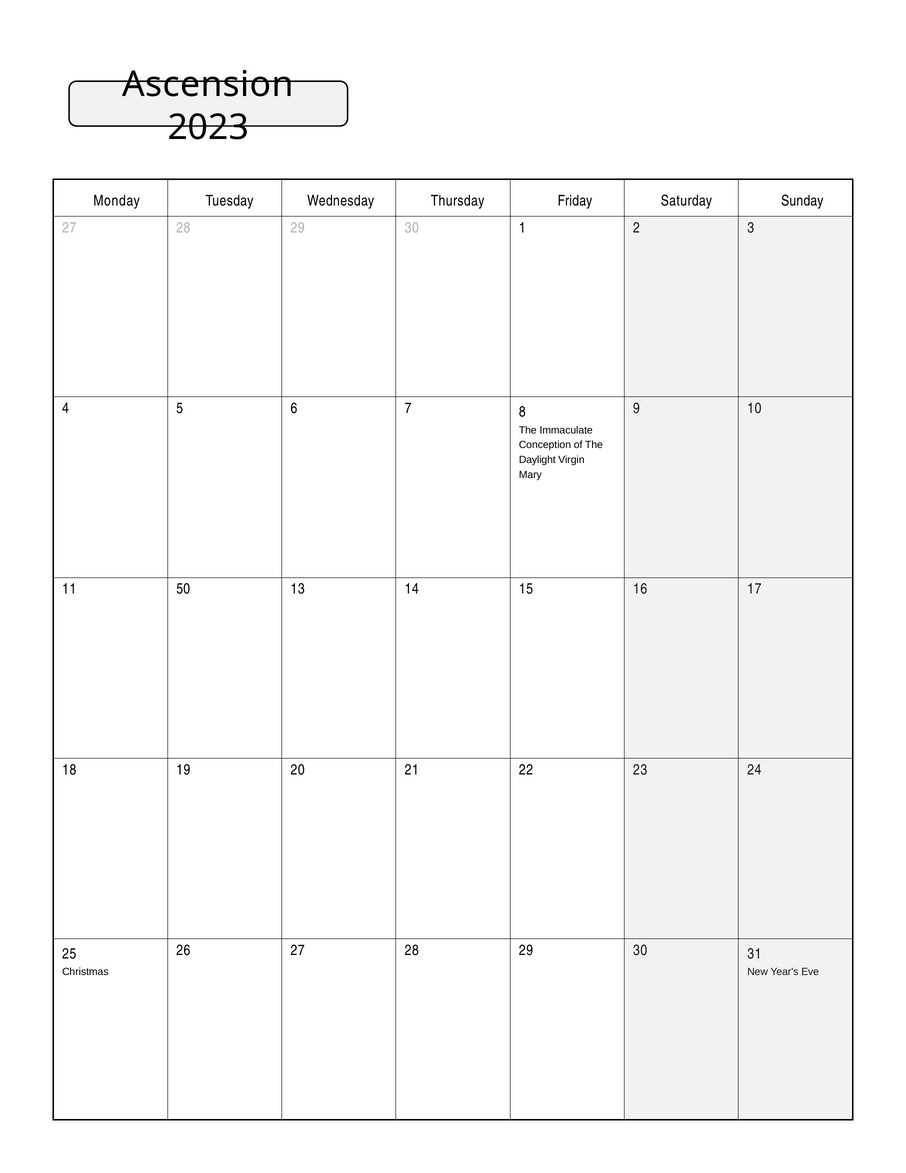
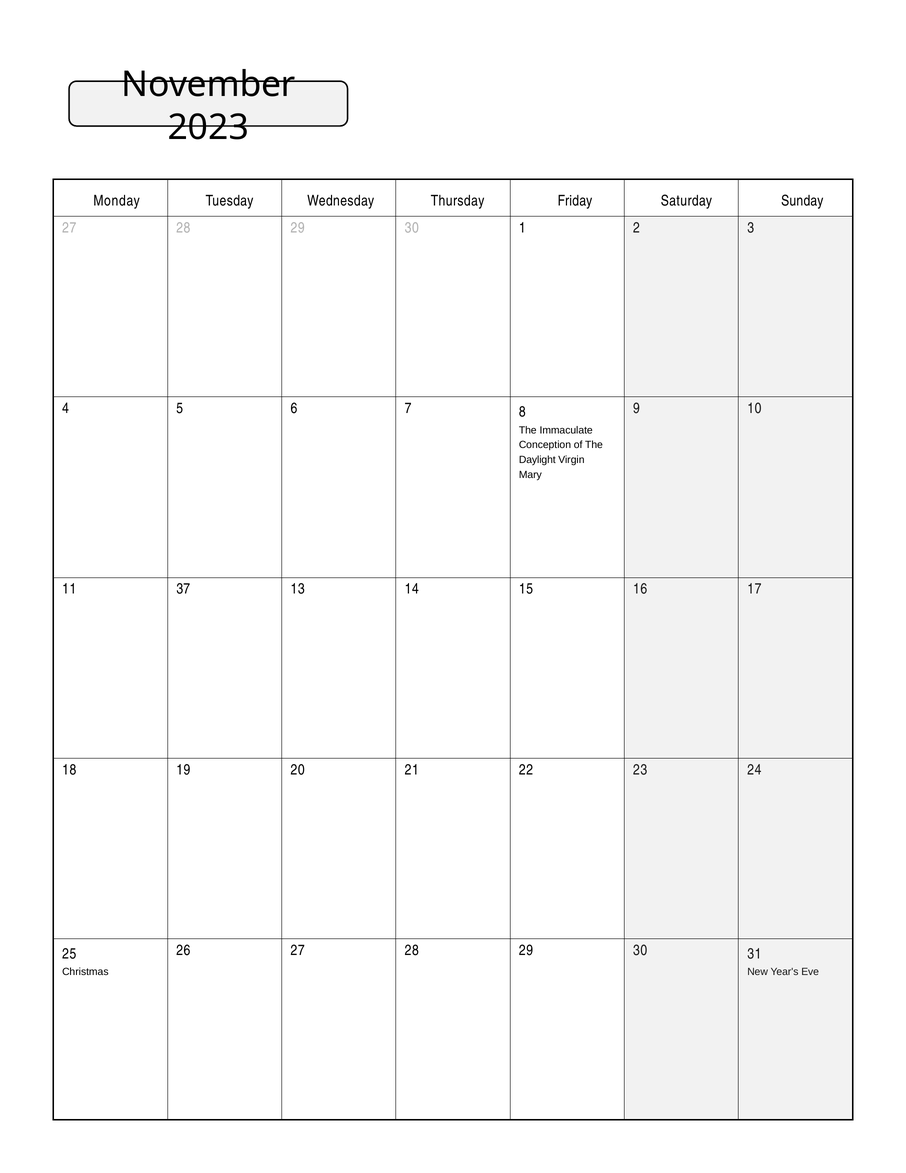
Ascension: Ascension -> November (208, 85)
50: 50 -> 37 (183, 589)
